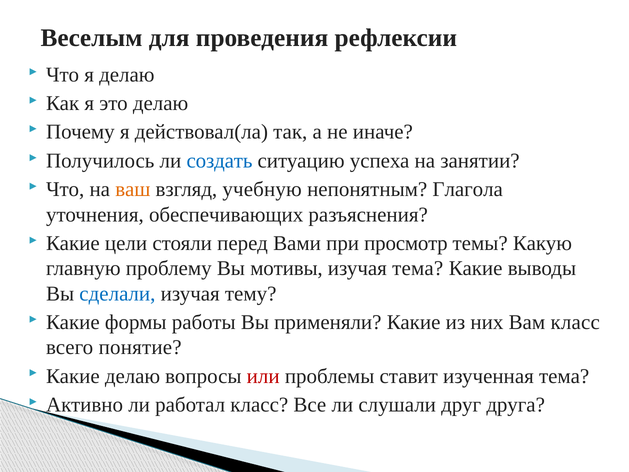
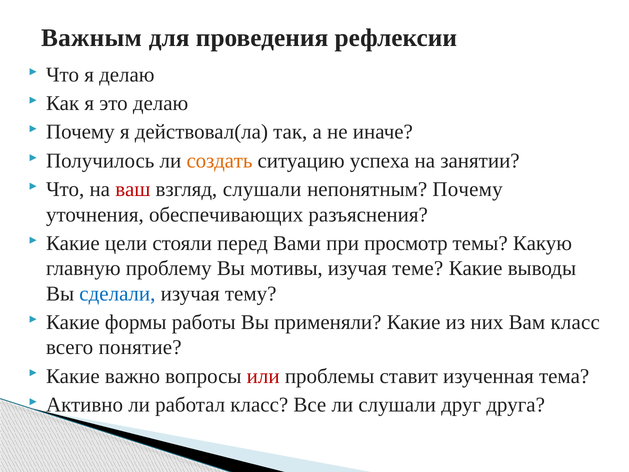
Веселым: Веселым -> Важным (91, 38)
создать colour: blue -> orange (219, 161)
ваш colour: orange -> red (133, 189)
взгляд учебную: учебную -> слушали (262, 189)
непонятным Глагола: Глагола -> Почему (468, 189)
изучая тема: тема -> теме (418, 268)
Какие делаю: делаю -> важно (133, 376)
